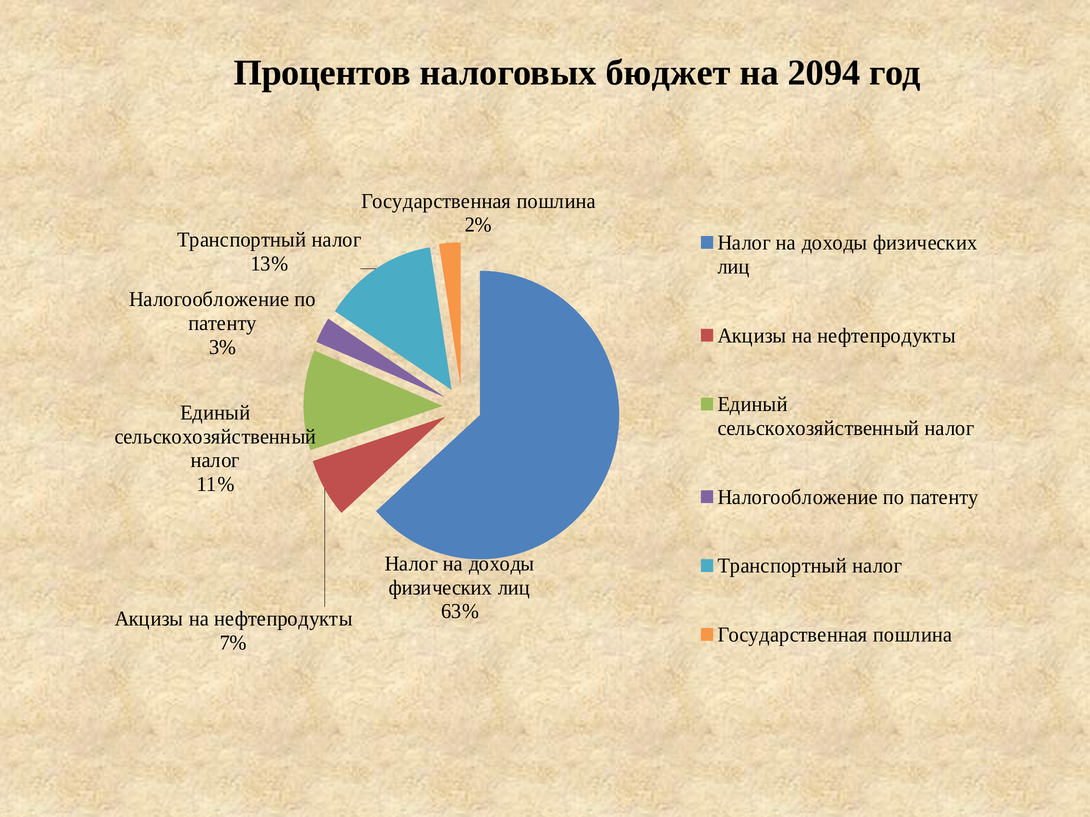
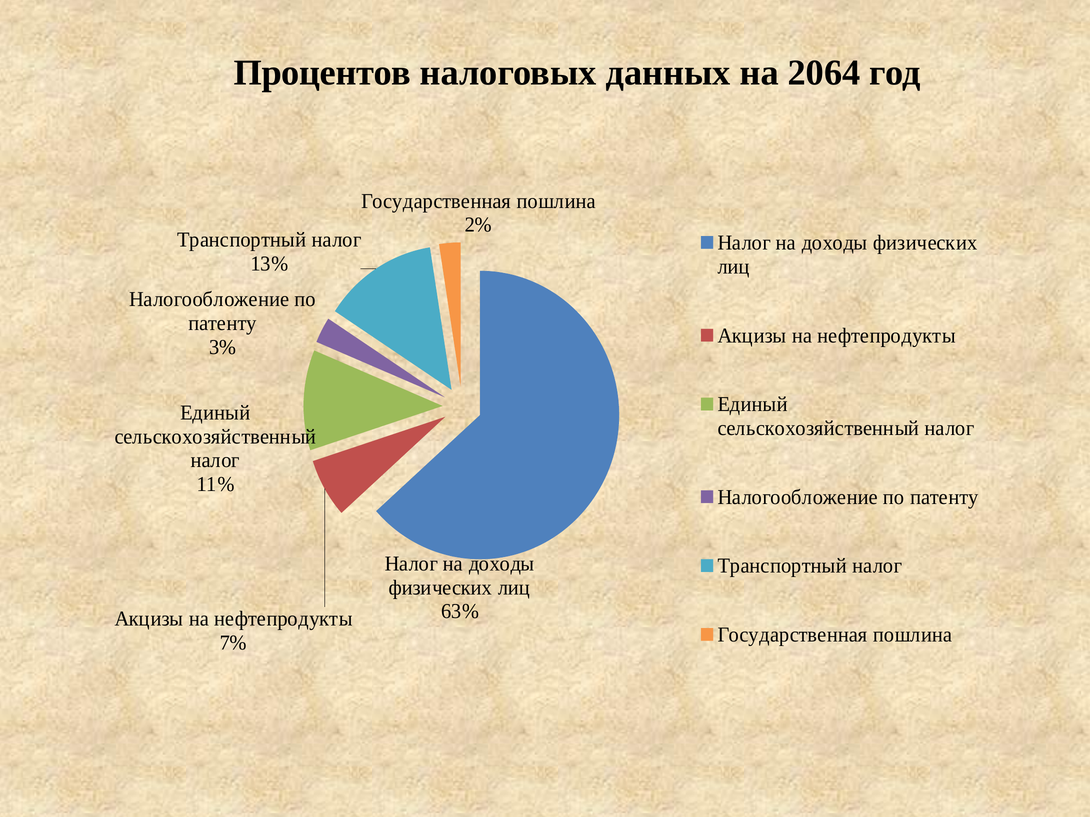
бюджет: бюджет -> данных (668, 73)
2094: 2094 -> 2064 (824, 73)
